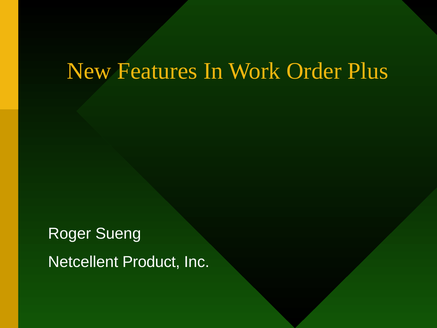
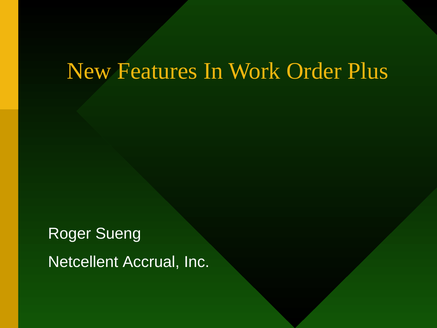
Product: Product -> Accrual (151, 262)
